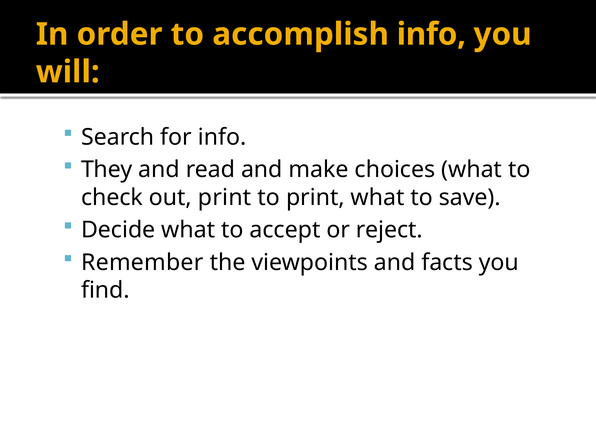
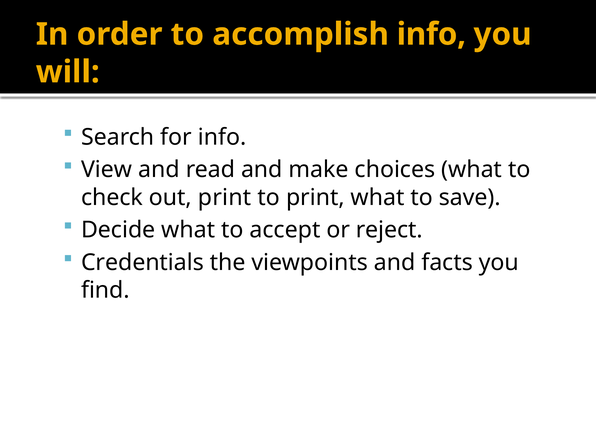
They: They -> View (107, 170)
Remember: Remember -> Credentials (142, 262)
